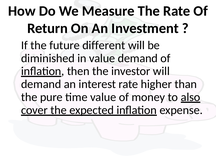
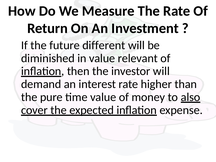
value demand: demand -> relevant (138, 58)
